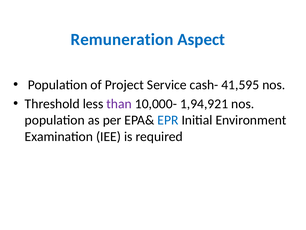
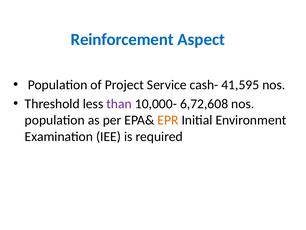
Remuneration: Remuneration -> Reinforcement (122, 39)
1,94,921: 1,94,921 -> 6,72,608 (204, 104)
EPR colour: blue -> orange (168, 120)
